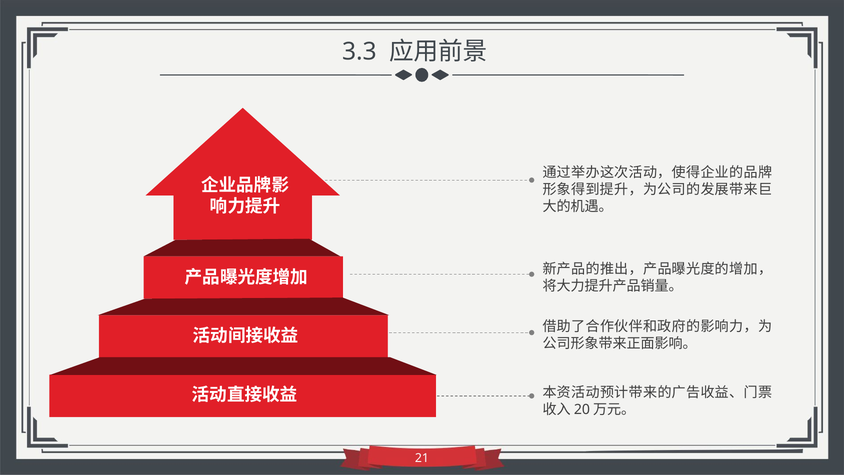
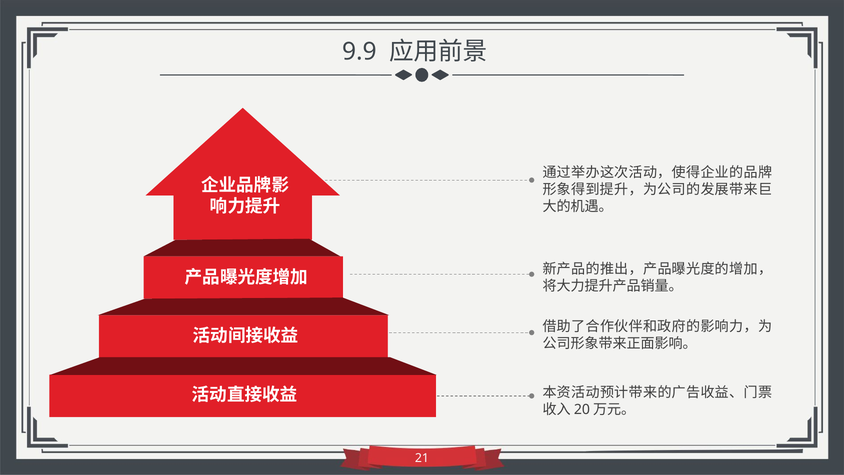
3.3: 3.3 -> 9.9 (360, 52)
